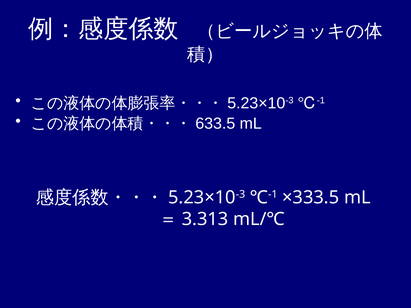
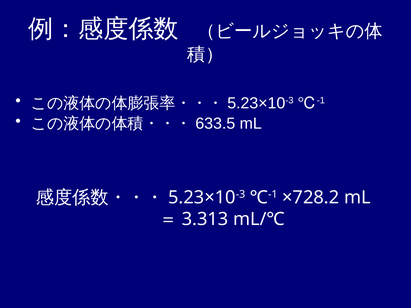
×333.5: ×333.5 -> ×728.2 (311, 197)
